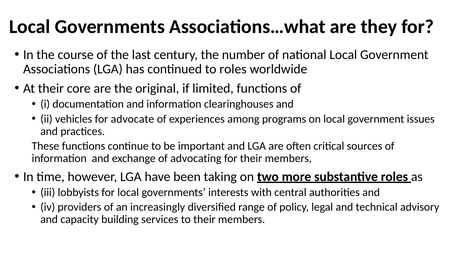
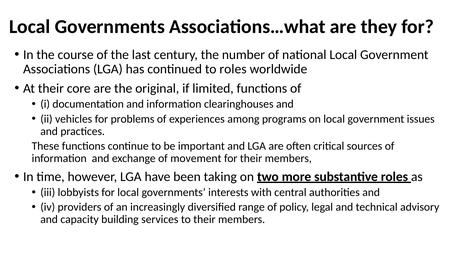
advocate: advocate -> problems (133, 119)
advocating: advocating -> movement (196, 159)
